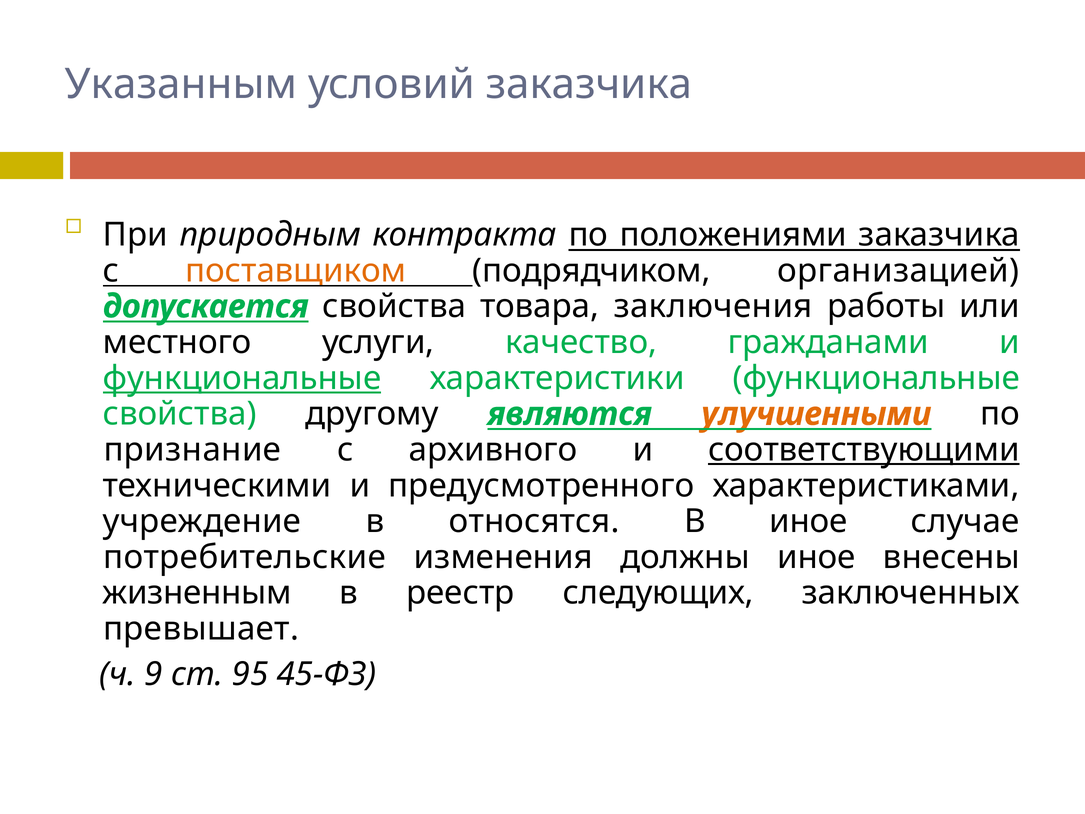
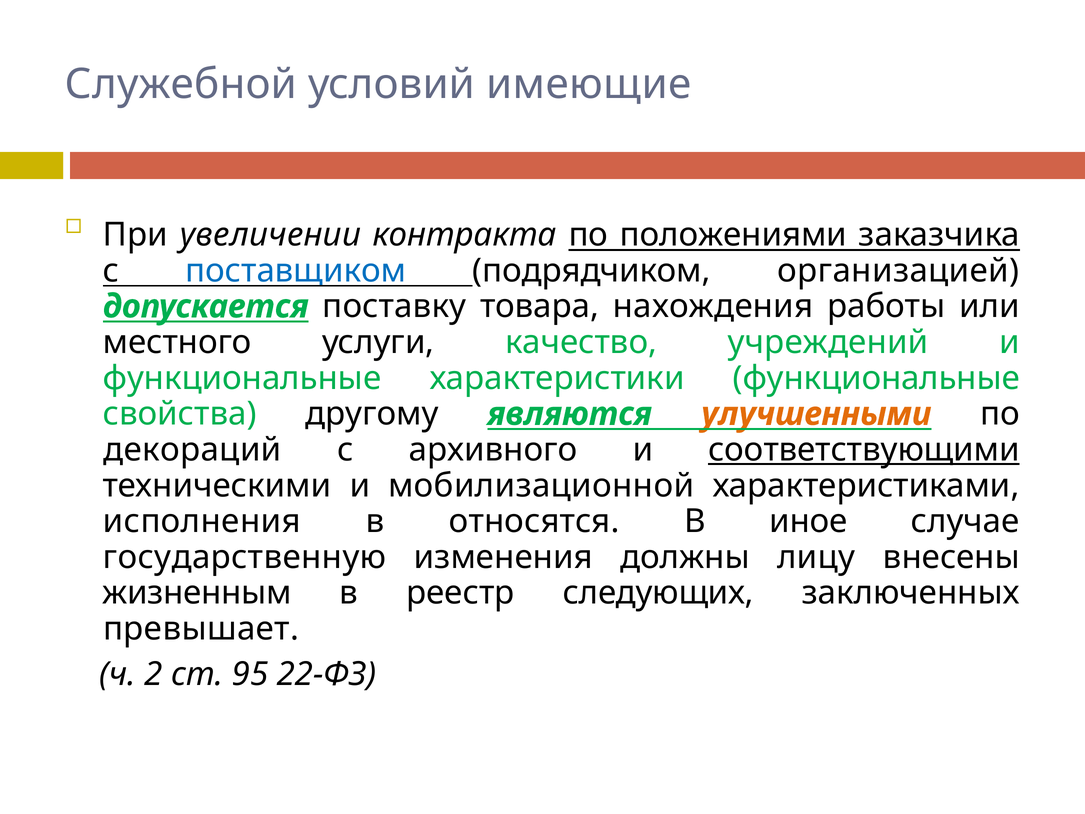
Указанным: Указанным -> Служебной (181, 84)
условий заказчика: заказчика -> имеющие (589, 84)
природным: природным -> увеличении (270, 235)
поставщиком colour: orange -> blue (296, 271)
допускается свойства: свойства -> поставку (394, 306)
заключения: заключения -> нахождения (713, 306)
гражданами: гражданами -> учреждений (828, 342)
функциональные underline: present -> none (242, 378)
признание: признание -> декораций (192, 450)
предусмотренного: предусмотренного -> мобилизационной (541, 485)
учреждение: учреждение -> исполнения (202, 521)
потребительские: потребительские -> государственную (245, 557)
должны иное: иное -> лицу (816, 557)
9: 9 -> 2 (153, 674)
45-ФЗ: 45-ФЗ -> 22-ФЗ (326, 674)
